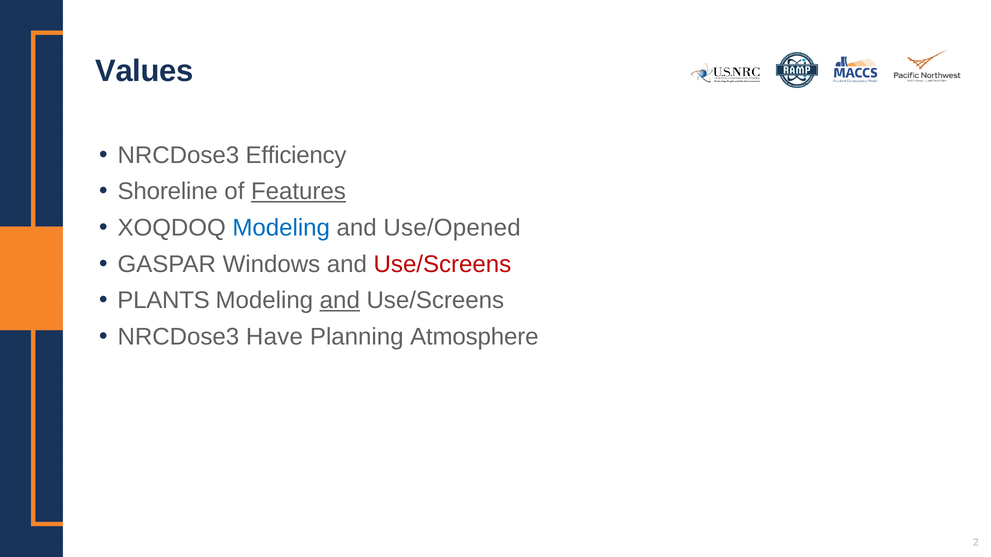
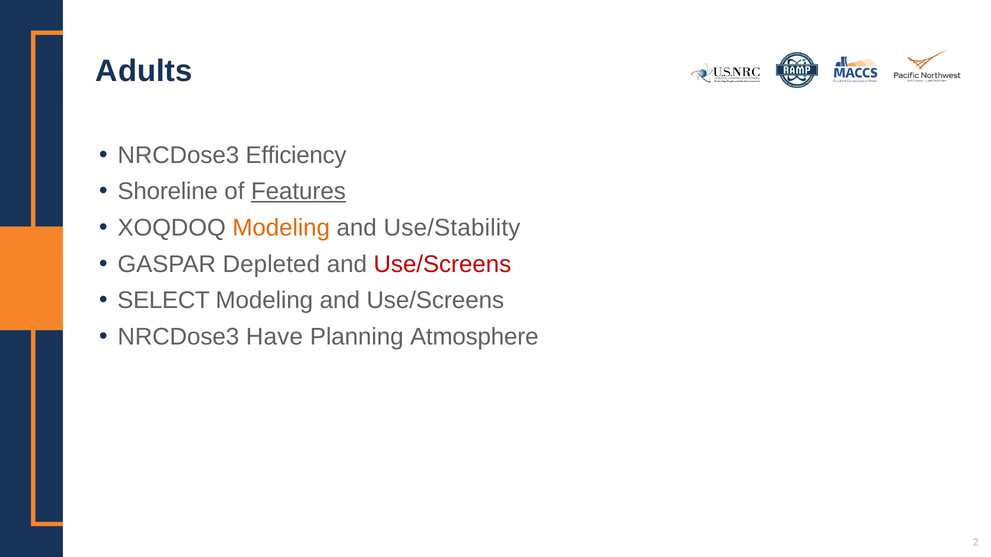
Values: Values -> Adults (144, 71)
Modeling colour: blue -> orange (281, 228)
Use/Opened: Use/Opened -> Use/Stability (452, 228)
Windows: Windows -> Depleted (271, 264)
PLANTS: PLANTS -> SELECT (164, 301)
and underline: present -> none (340, 301)
